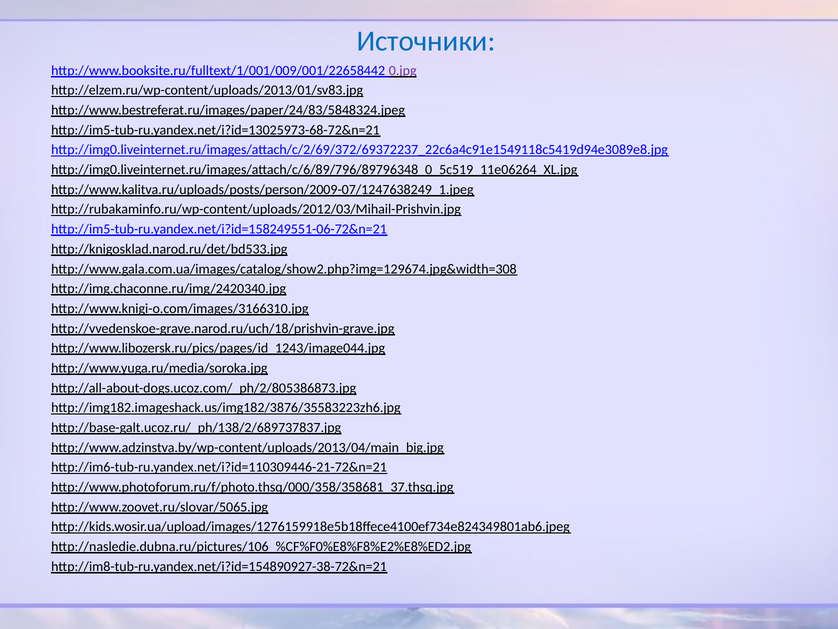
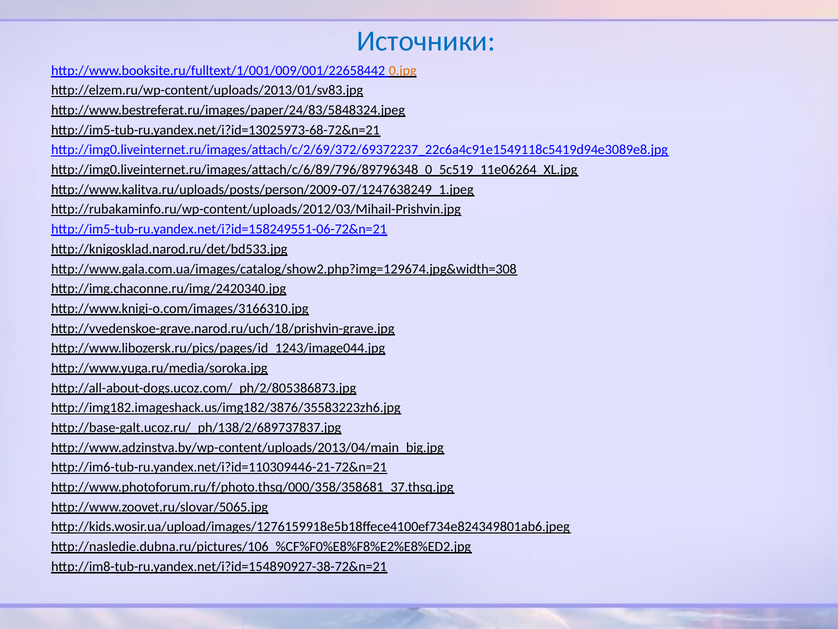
0.jpg colour: purple -> orange (403, 70)
